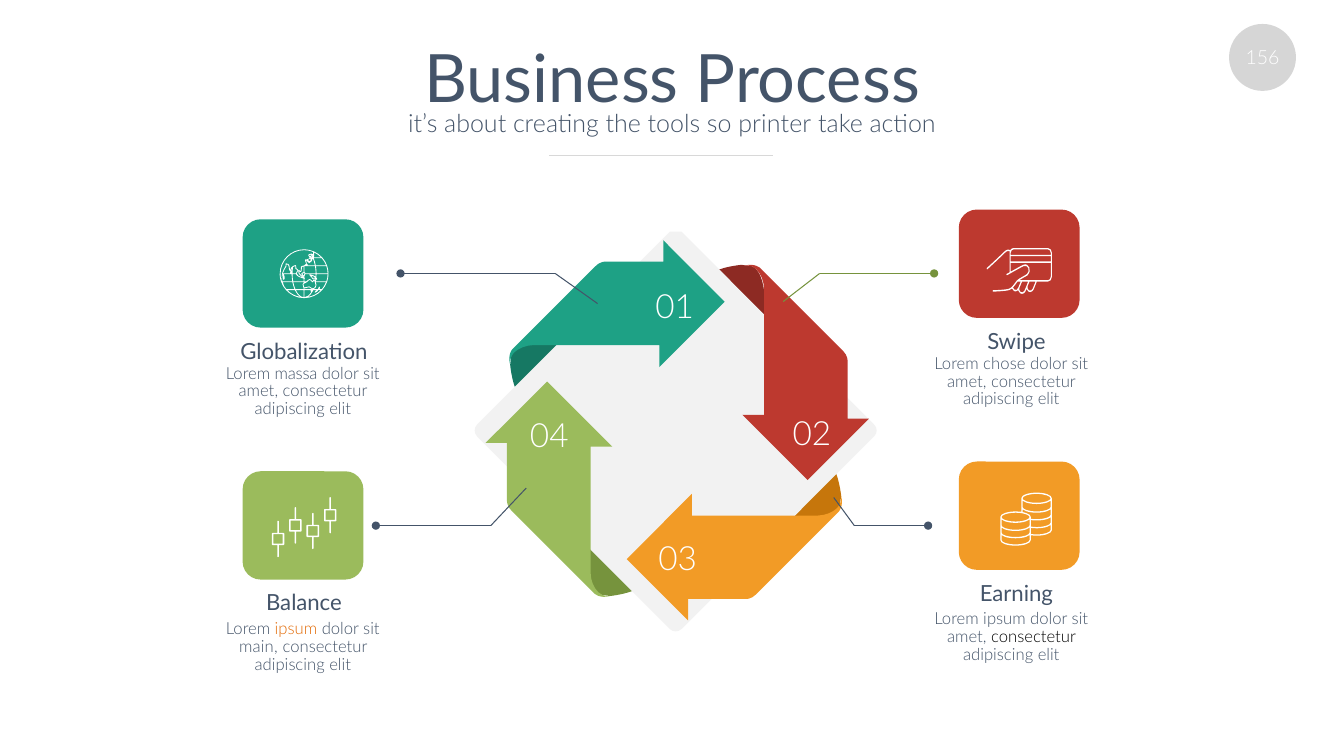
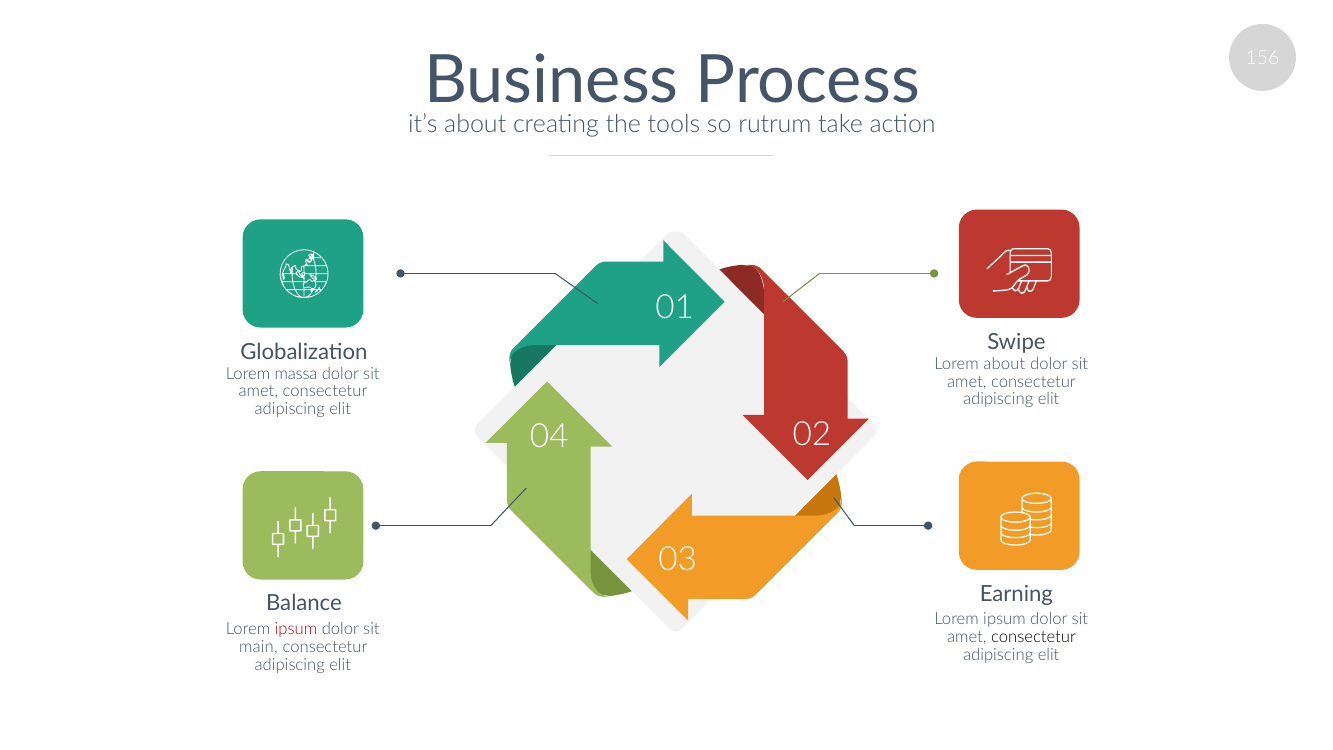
printer: printer -> rutrum (775, 124)
Lorem chose: chose -> about (1004, 364)
ipsum colour: orange -> red (296, 629)
